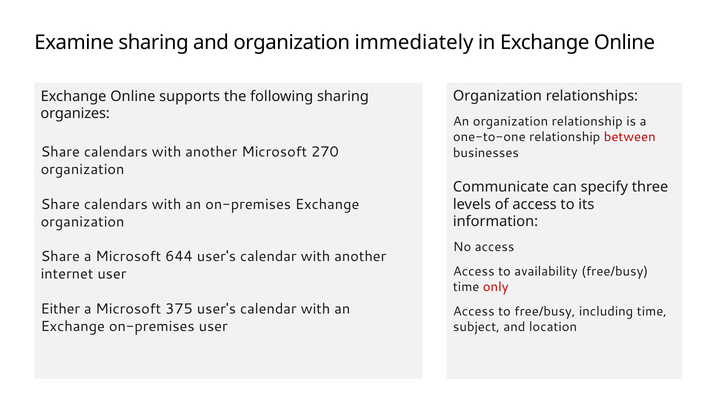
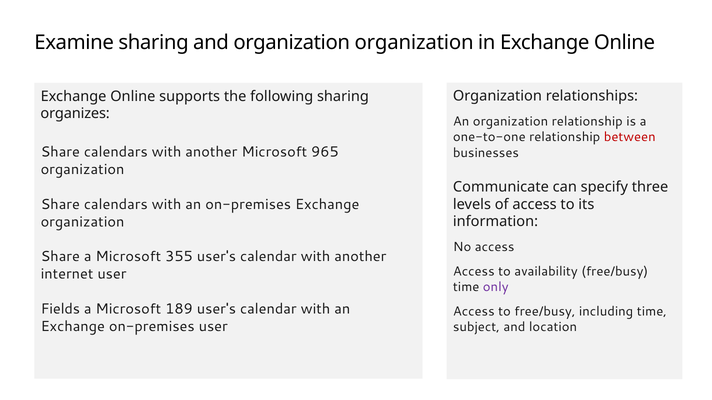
organization immediately: immediately -> organization (414, 43)
270: 270 -> 965 (325, 152)
644: 644 -> 355 (179, 257)
only colour: red -> purple (496, 287)
Either: Either -> Fields (60, 309)
375: 375 -> 189 (179, 309)
